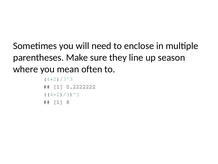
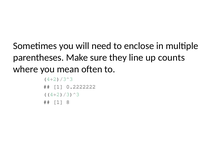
season: season -> counts (171, 57)
